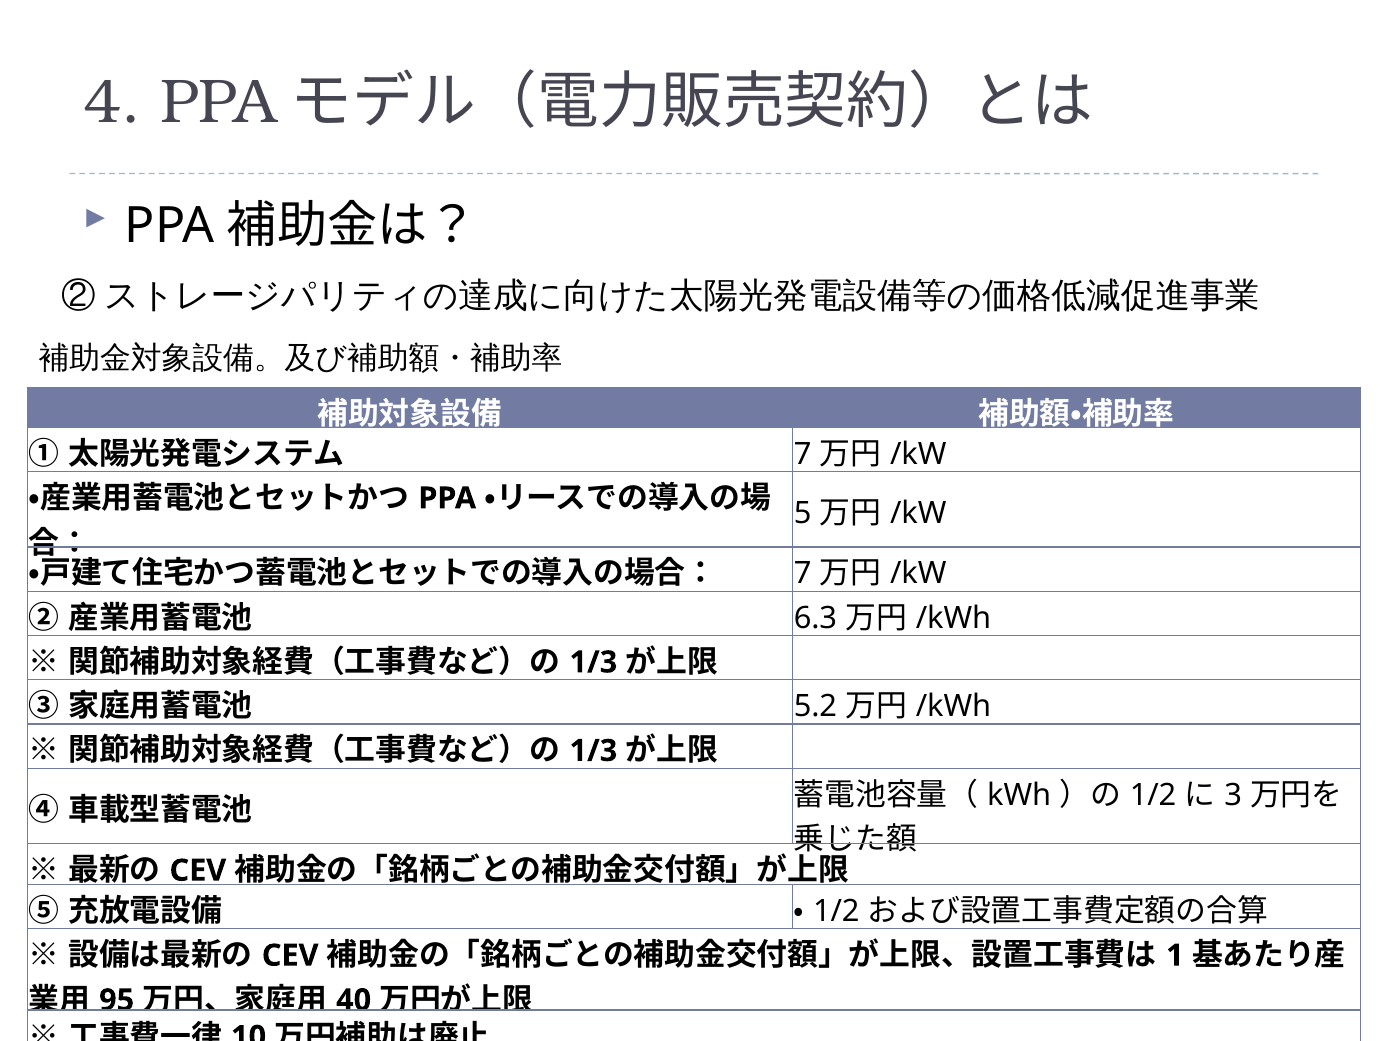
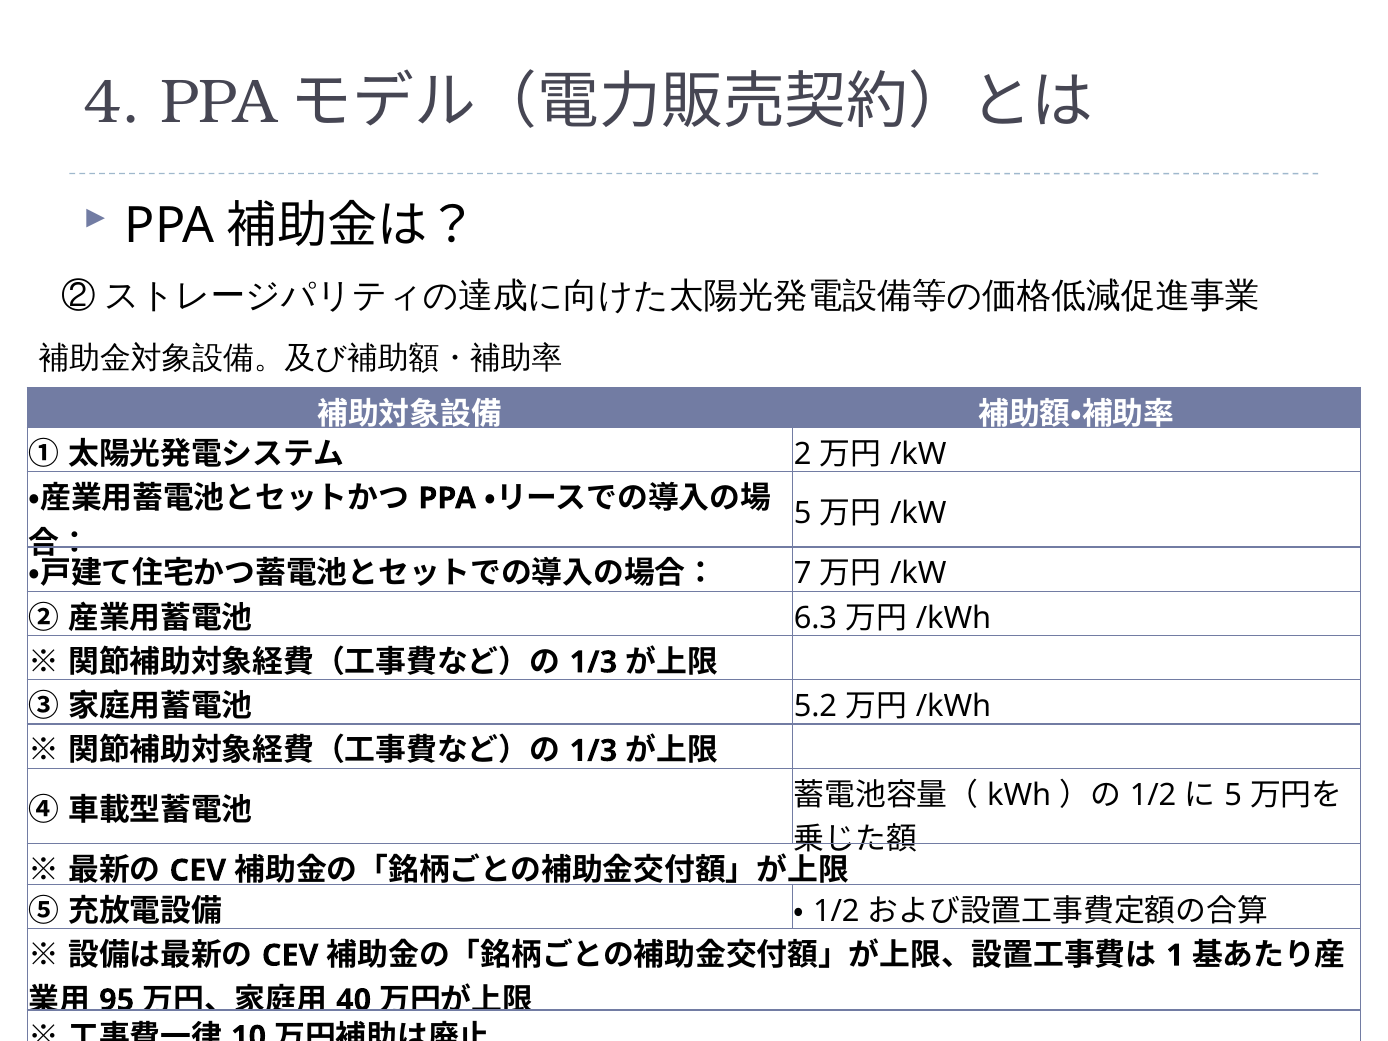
7: 7 -> 2 (803, 454)
3: 3 -> 5 (1233, 795)
